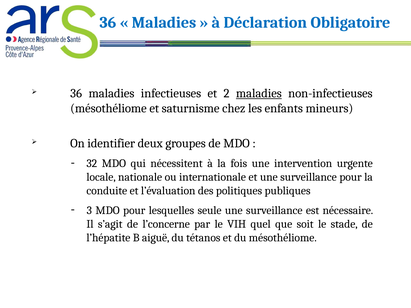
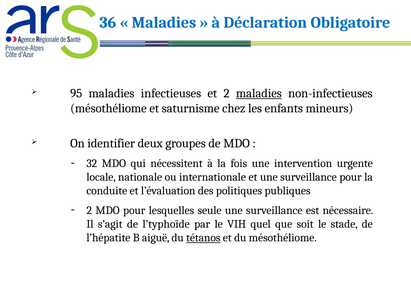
36: 36 -> 95 (76, 93)
3: 3 -> 2 (89, 210)
l’concerne: l’concerne -> l’typhoïde (166, 224)
tétanos underline: none -> present (203, 238)
